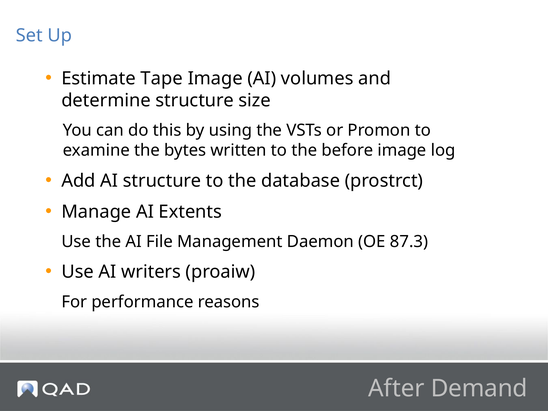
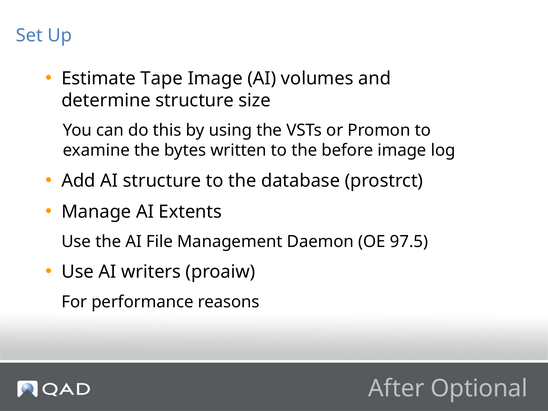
87.3: 87.3 -> 97.5 (409, 242)
Demand: Demand -> Optional (479, 389)
